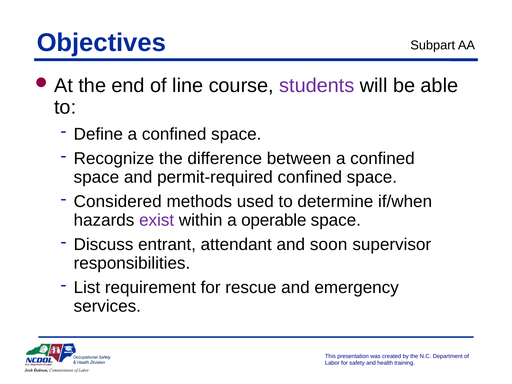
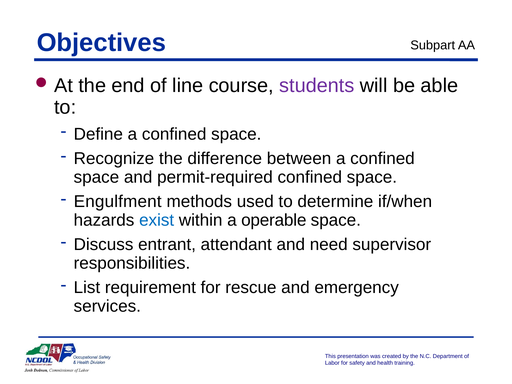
Considered: Considered -> Engulfment (118, 202)
exist colour: purple -> blue (157, 220)
soon: soon -> need (329, 245)
